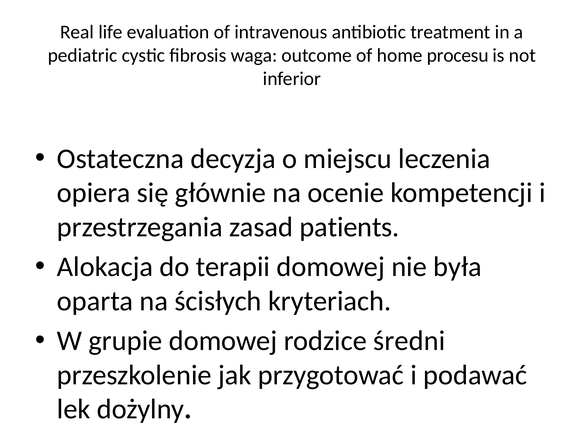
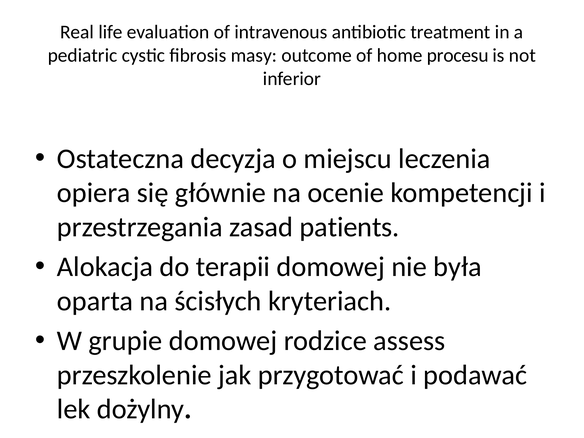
waga: waga -> masy (254, 55)
średni: średni -> assess (409, 341)
